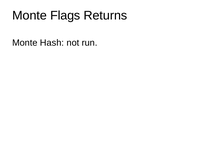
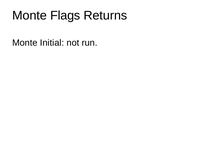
Hash: Hash -> Initial (52, 43)
